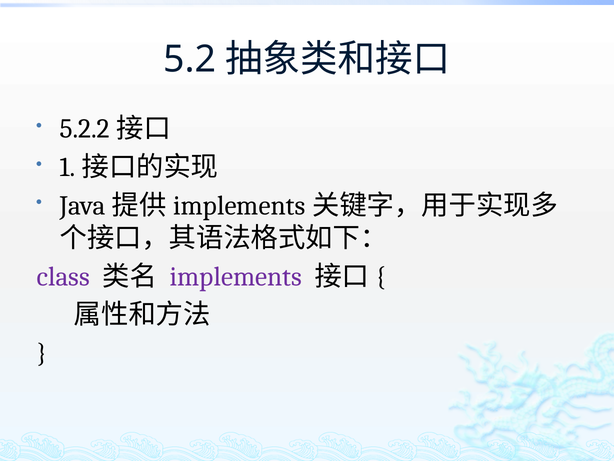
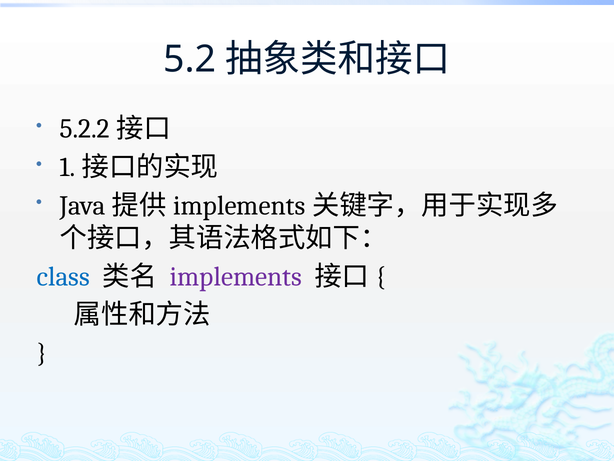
class colour: purple -> blue (63, 276)
